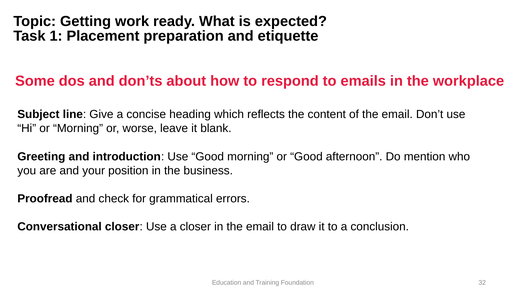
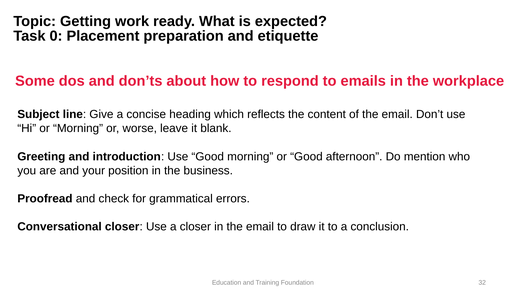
1: 1 -> 0 (56, 36)
